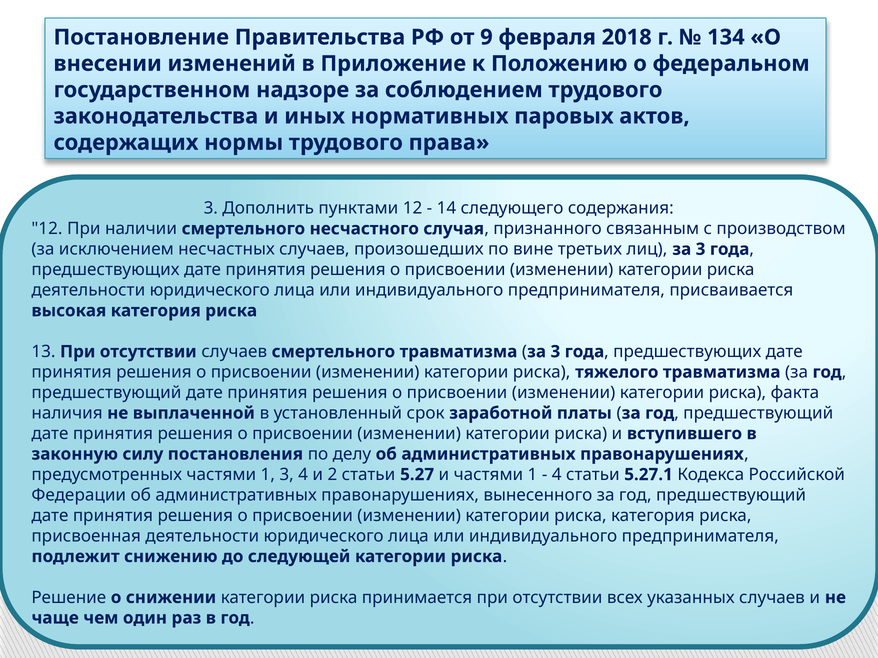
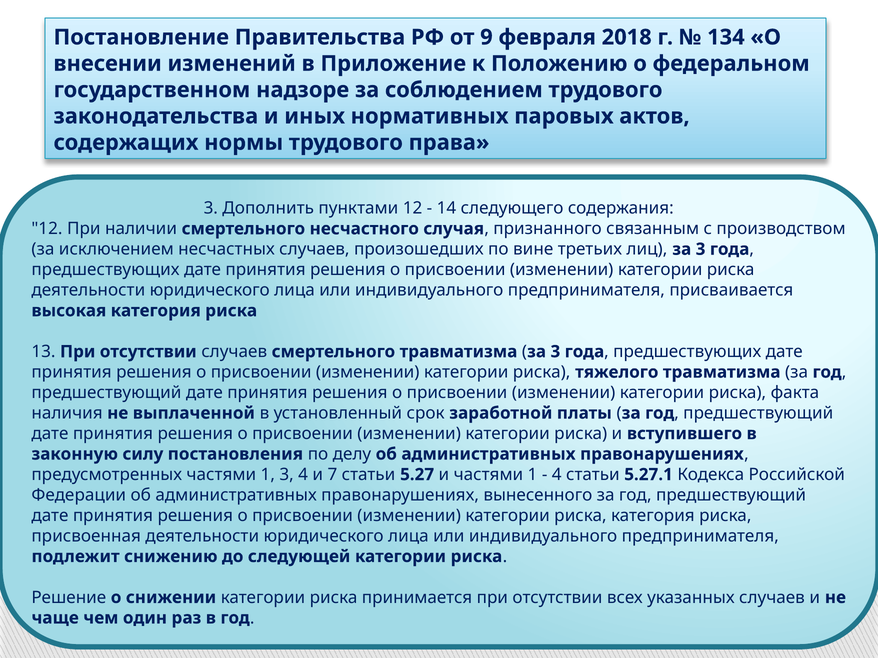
2: 2 -> 7 (332, 475)
